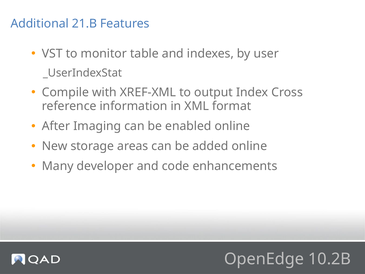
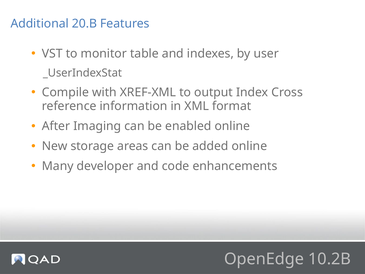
21.B: 21.B -> 20.B (84, 24)
